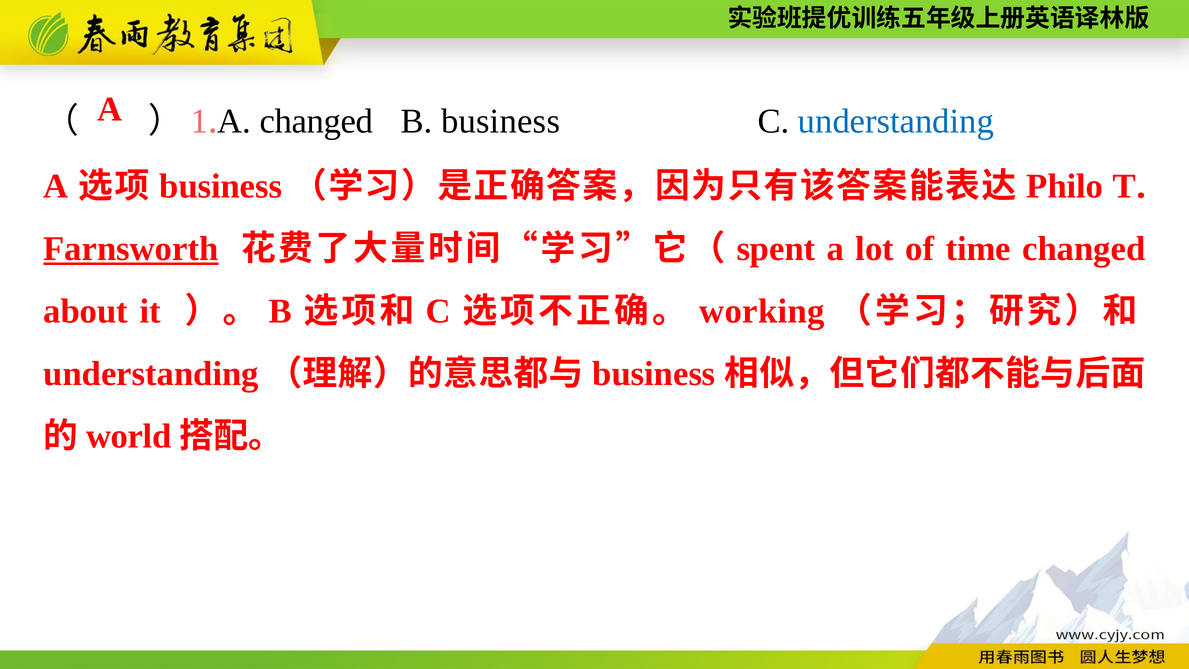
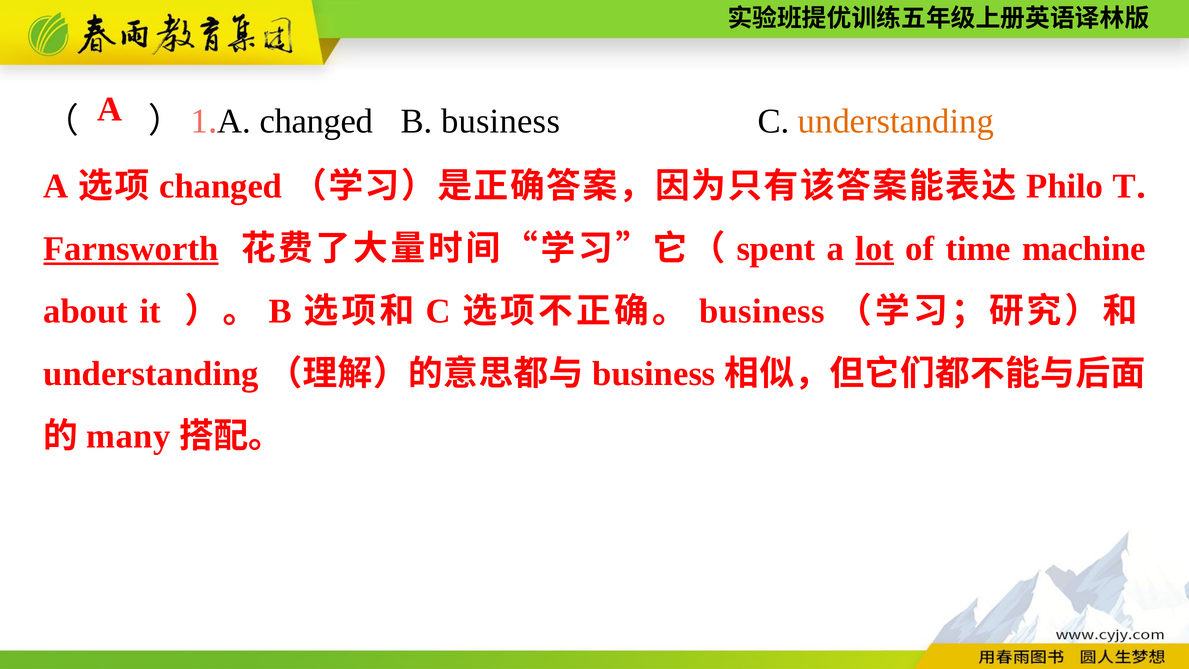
understanding colour: blue -> orange (896, 121)
business: business -> changed (221, 186)
lot underline: none -> present (875, 249)
time changed: changed -> machine (1084, 249)
working: working -> business (762, 311)
world: world -> many (128, 436)
